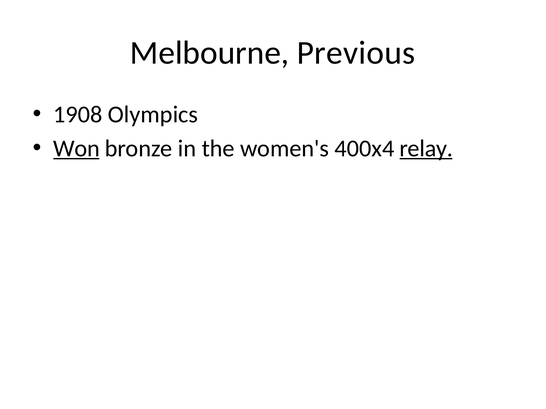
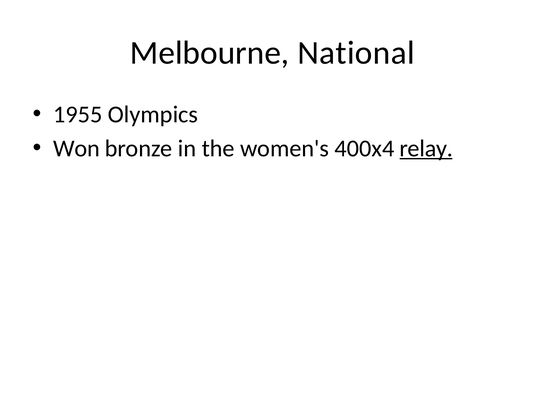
Previous: Previous -> National (356, 53)
1908: 1908 -> 1955 (78, 115)
Won underline: present -> none (76, 149)
